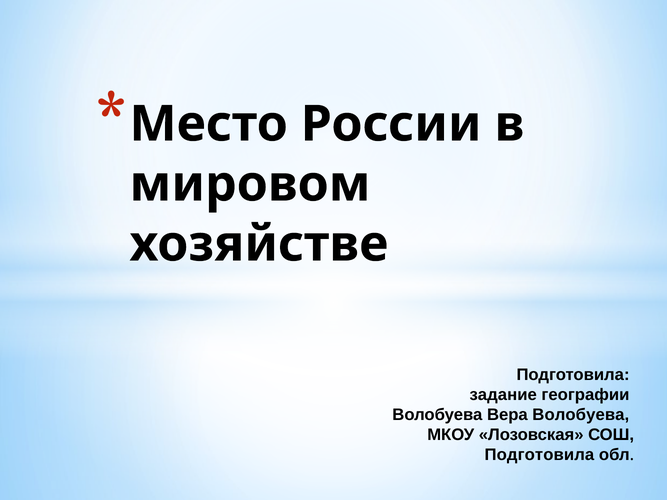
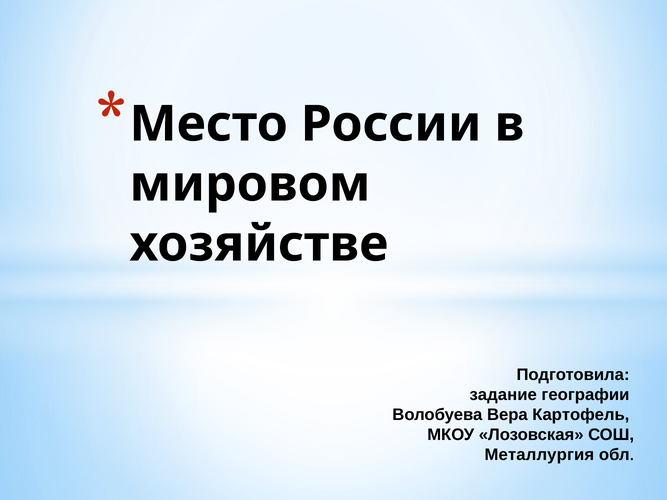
Вера Волобуева: Волобуева -> Картофель (581, 415)
Подготовила: Подготовила -> Металлургия (539, 455)
